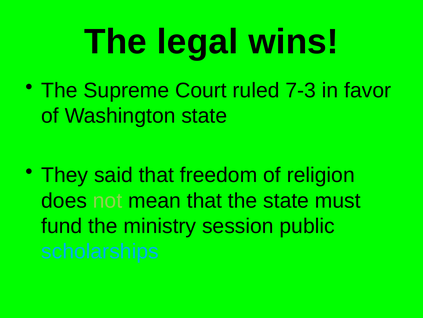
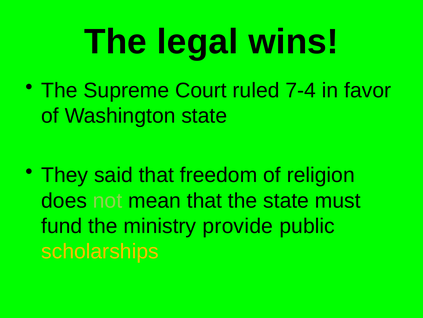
7-3: 7-3 -> 7-4 (301, 90)
session: session -> provide (238, 226)
scholarships colour: light blue -> yellow (100, 251)
